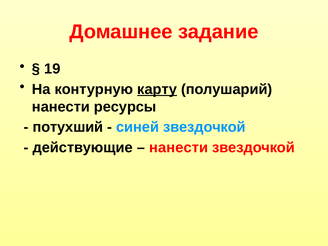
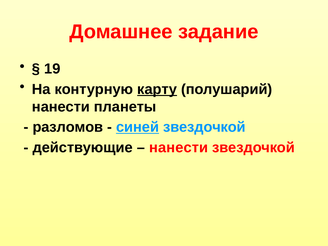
ресурсы: ресурсы -> планеты (125, 107)
потухший: потухший -> разломов (68, 127)
синей underline: none -> present (138, 127)
